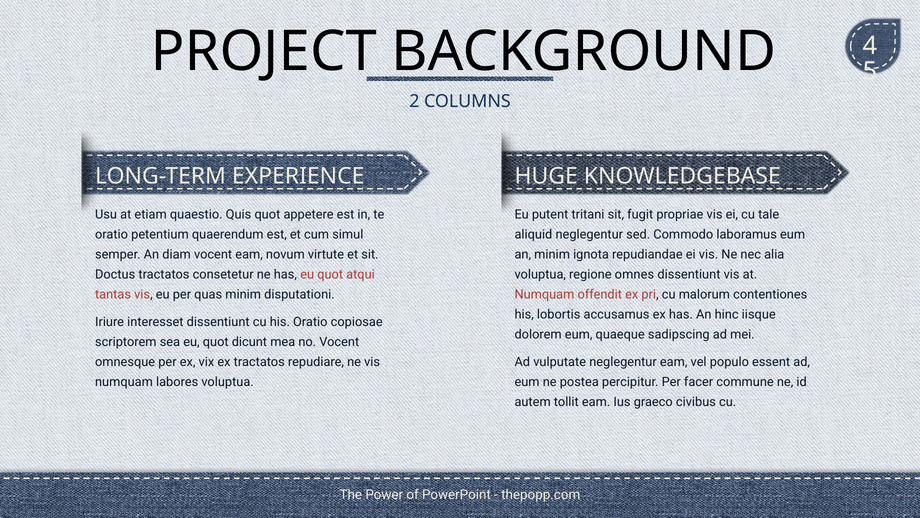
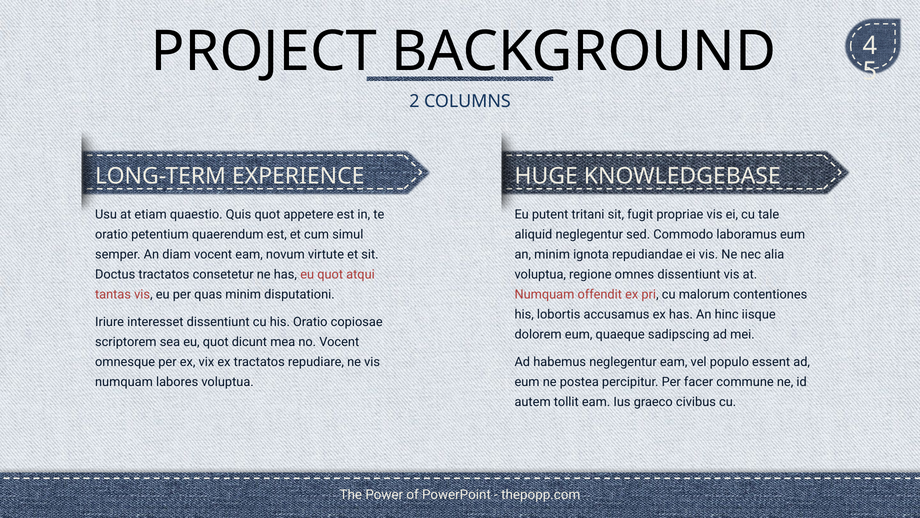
vulputate: vulputate -> habemus (560, 362)
